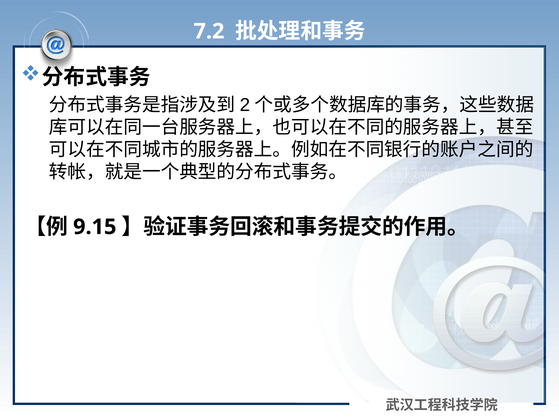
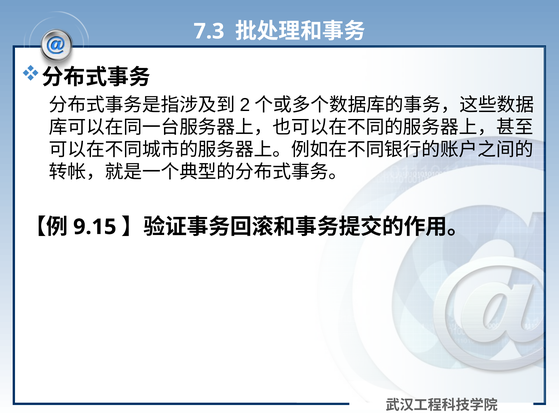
7.2: 7.2 -> 7.3 (209, 31)
